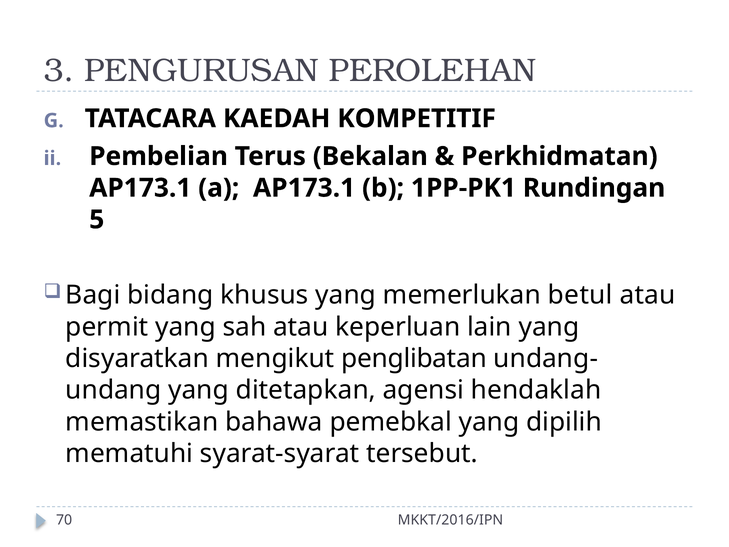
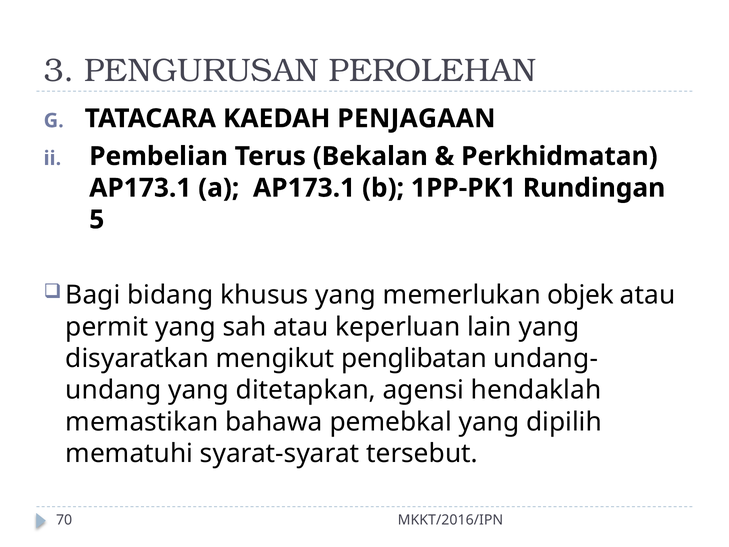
KOMPETITIF: KOMPETITIF -> PENJAGAAN (416, 118)
betul: betul -> objek (581, 295)
